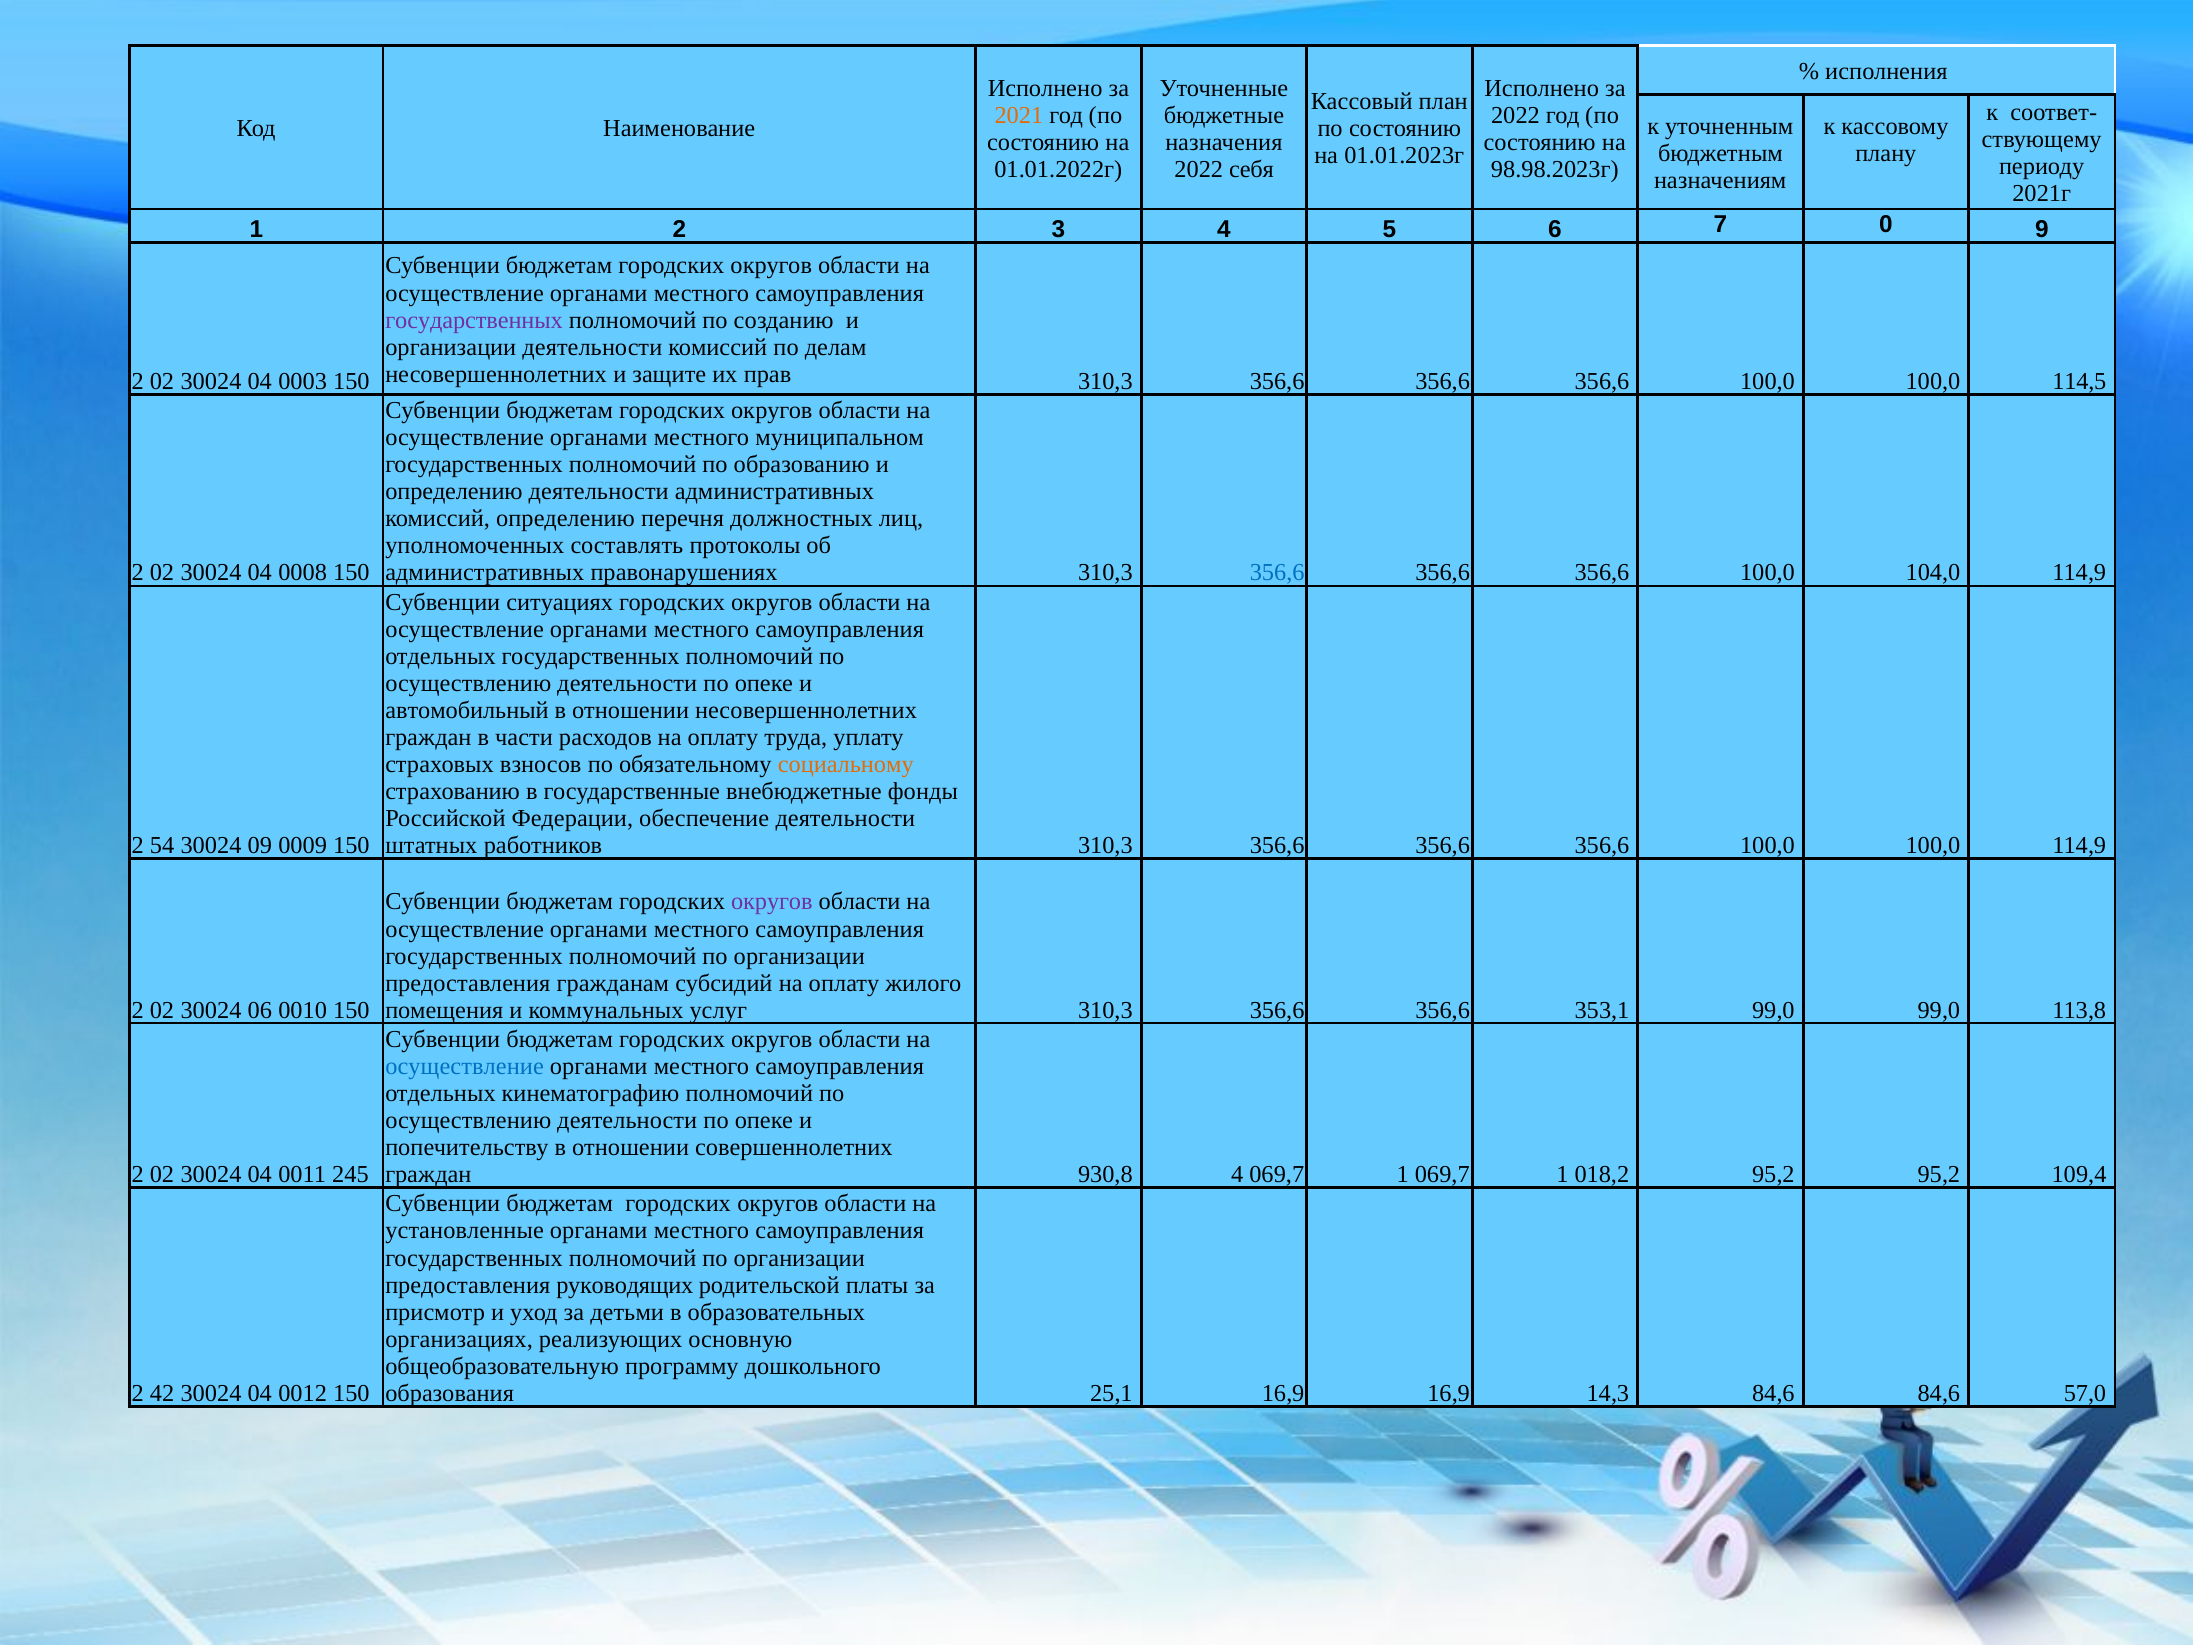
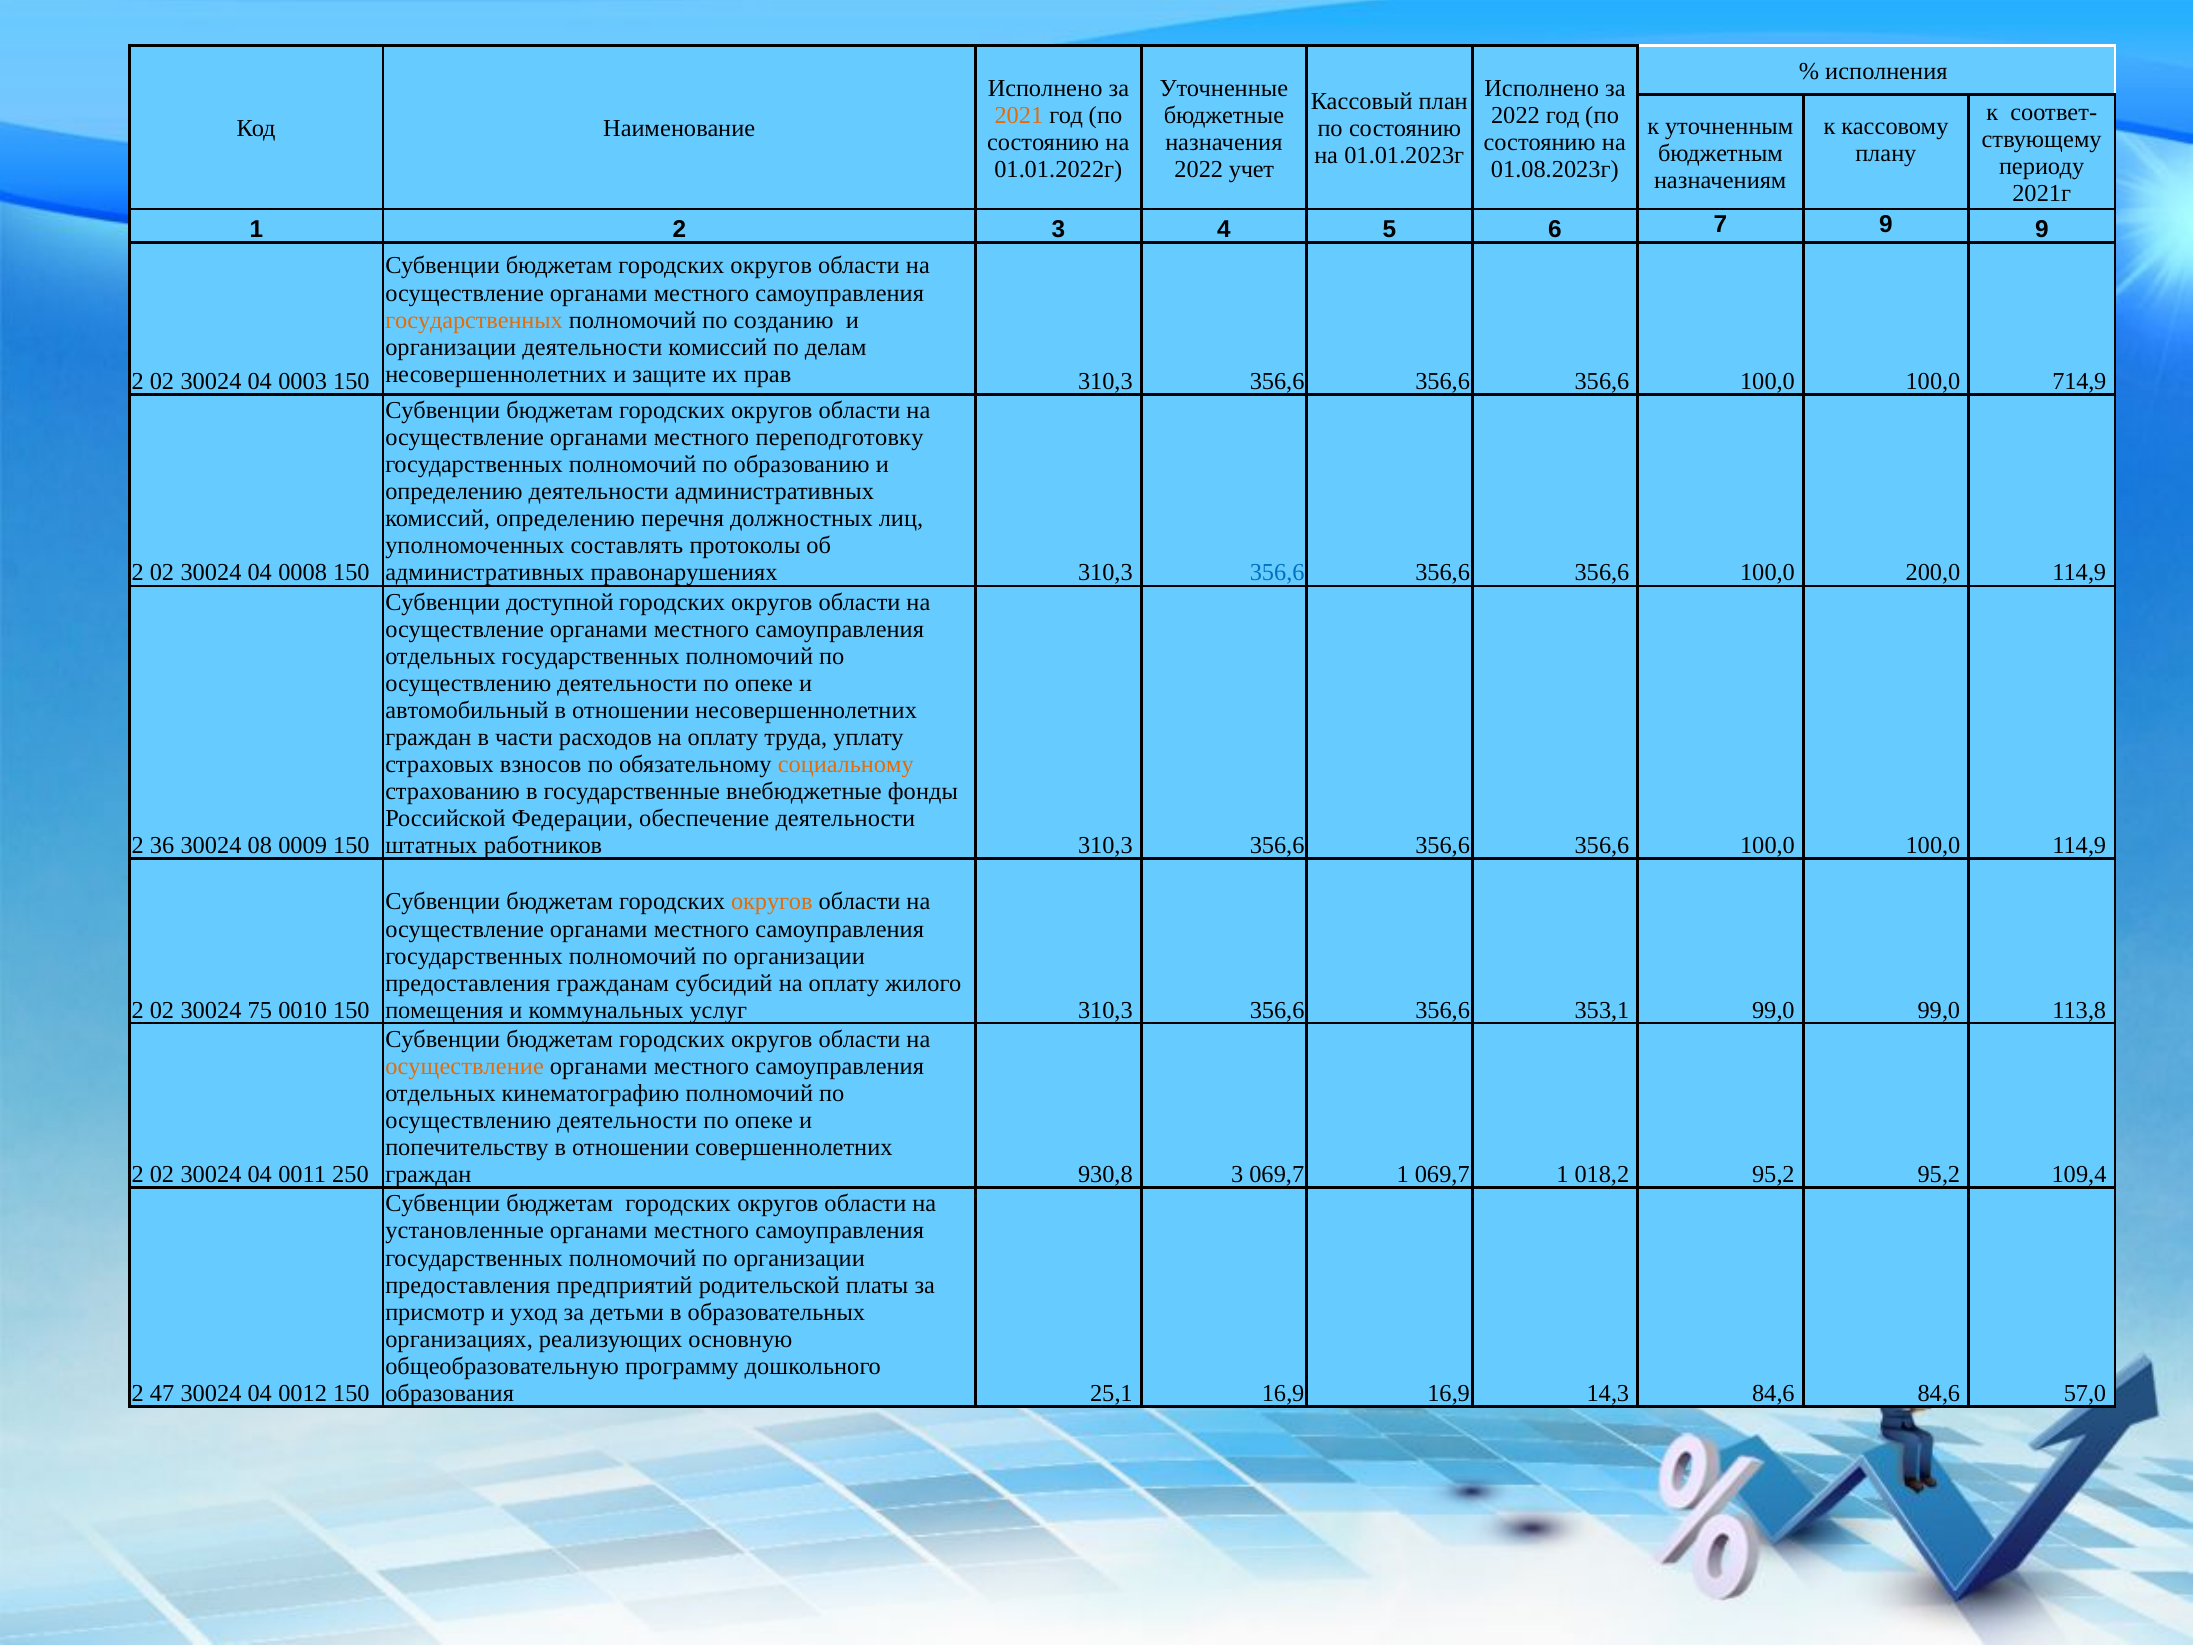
себя: себя -> учет (1252, 169)
98.98.2023г: 98.98.2023г -> 01.08.2023г (1555, 169)
7 0: 0 -> 9 (1886, 224)
государственных colour: purple -> orange (474, 320)
114,5: 114,5 -> 714,9 (2079, 381)
муниципальном: муниципальном -> переподготовку (839, 438)
104,0: 104,0 -> 200,0 (1933, 573)
ситуациях: ситуациях -> доступной (560, 602)
54: 54 -> 36 (162, 845)
09: 09 -> 08 (260, 845)
округов colour: purple -> orange (772, 902)
06: 06 -> 75 (260, 1010)
осуществление colour: blue -> orange (465, 1066)
245: 245 -> 250 (351, 1174)
930,8 4: 4 -> 3 (1237, 1174)
руководящих: руководящих -> предприятий (625, 1285)
42: 42 -> 47 (162, 1393)
